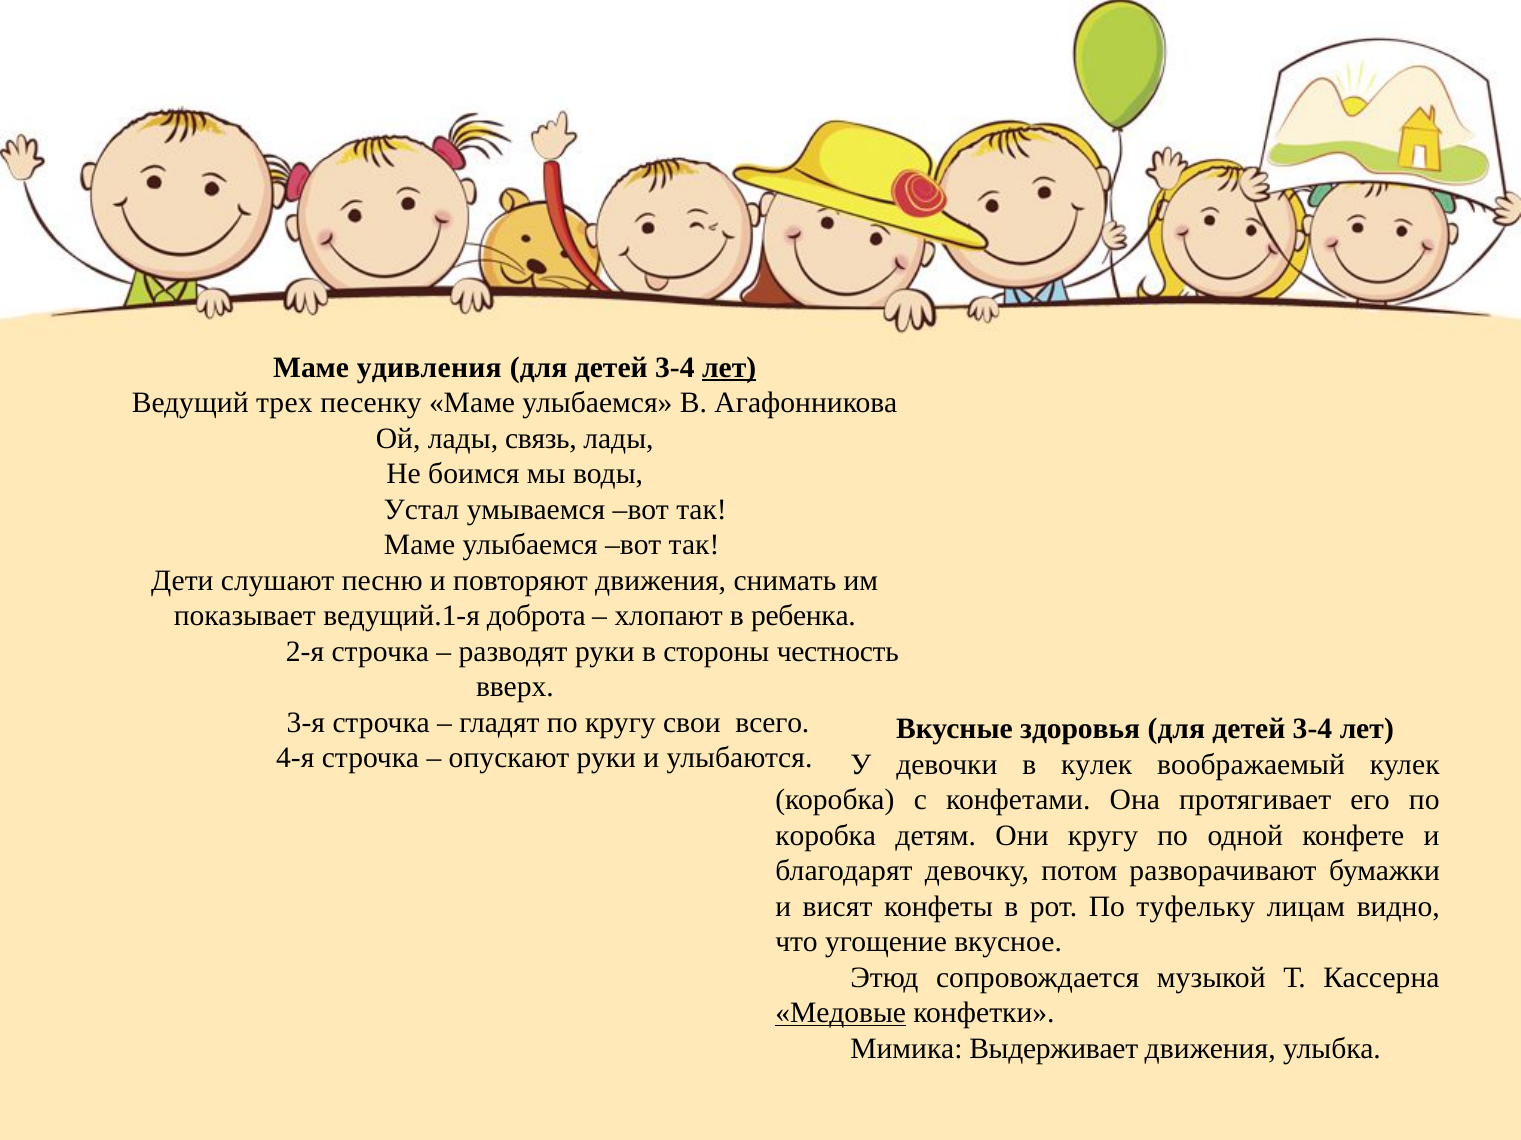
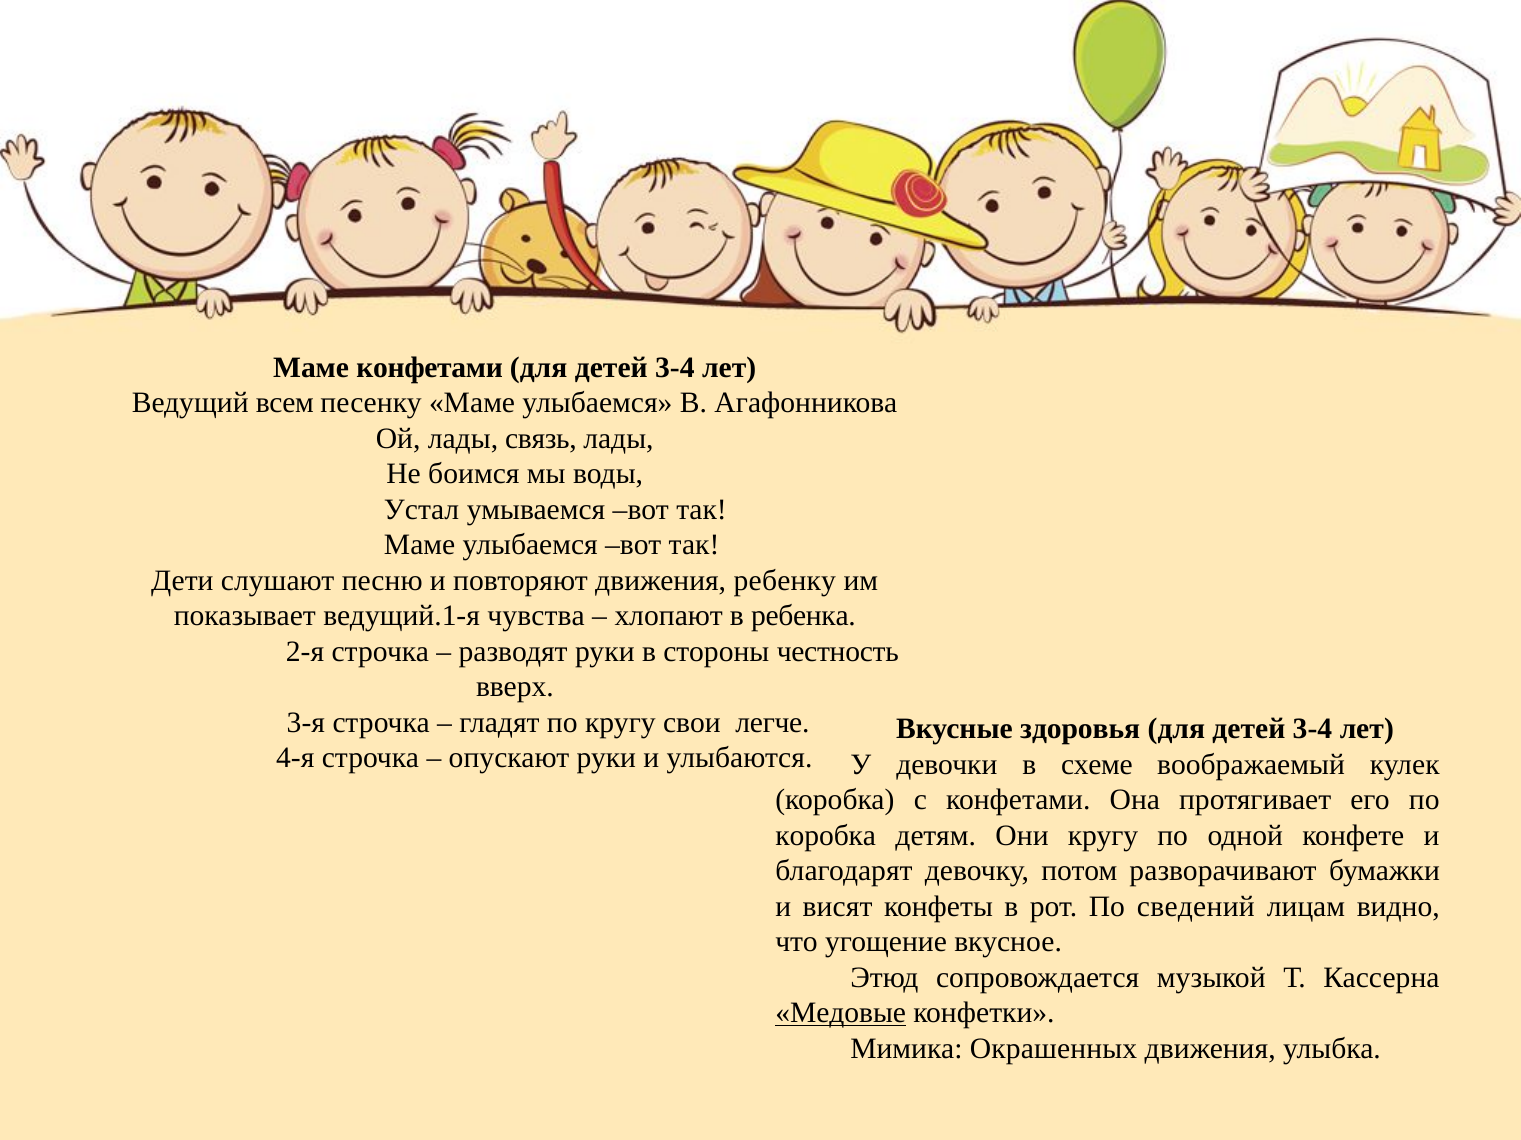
Маме удивления: удивления -> конфетами (430, 368)
лет underline: present -> none (729, 368)
трех: трех -> всем (285, 403)
снимать: снимать -> ребенку (785, 581)
доброта: доброта -> чувства (536, 616)
всего: всего -> легче (772, 723)
в кулек: кулек -> схеме (1097, 765)
туфельку: туфельку -> сведений (1196, 907)
Выдерживает: Выдерживает -> Окрашенных (1054, 1049)
